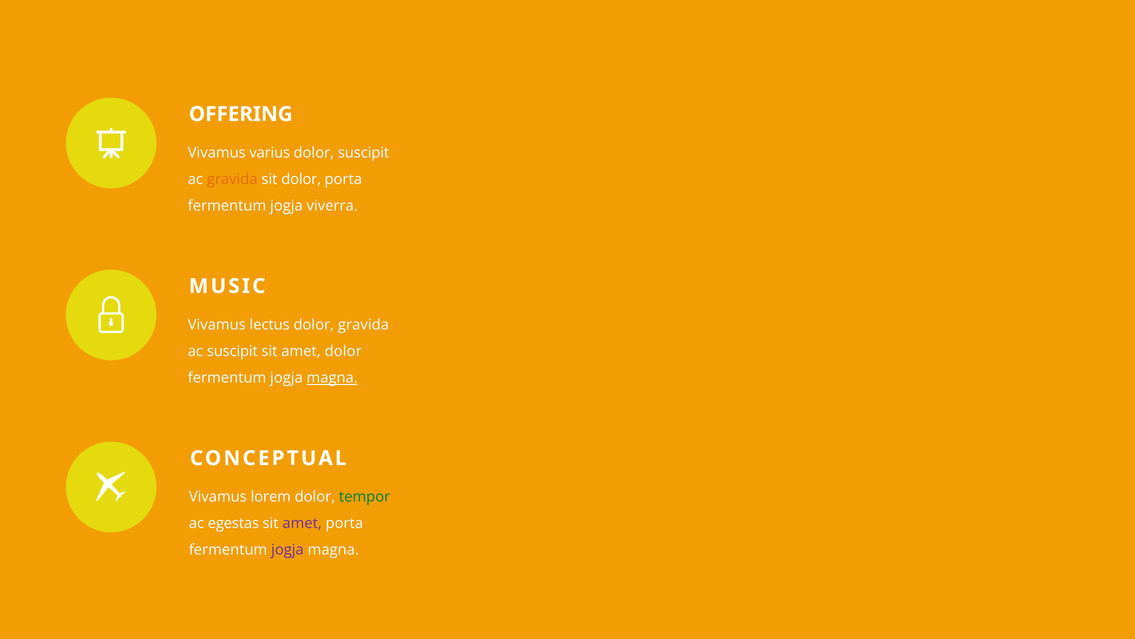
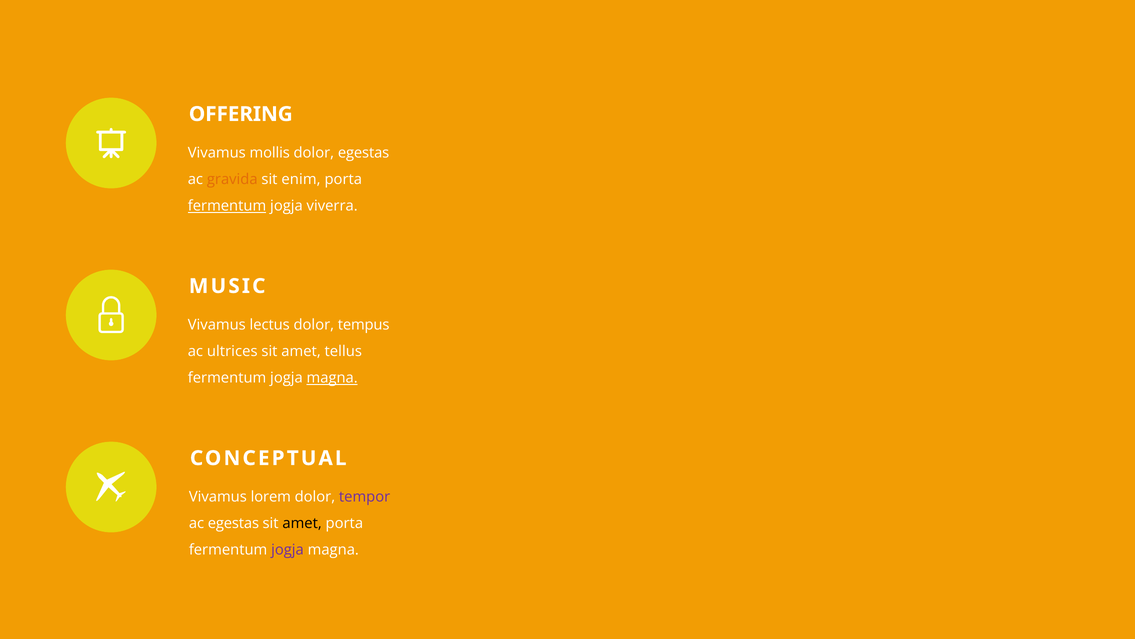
varius: varius -> mollis (270, 153)
dolor suscipit: suscipit -> egestas (364, 153)
sit dolor: dolor -> enim (301, 179)
fermentum underline: none -> present (227, 206)
dolor gravida: gravida -> tempus (364, 324)
ac suscipit: suscipit -> ultrices (232, 351)
amet dolor: dolor -> tellus (343, 351)
tempor colour: green -> purple (365, 496)
amet colour: purple -> black (302, 523)
